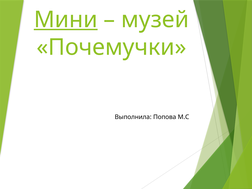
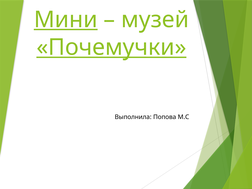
Почемучки underline: none -> present (111, 47)
